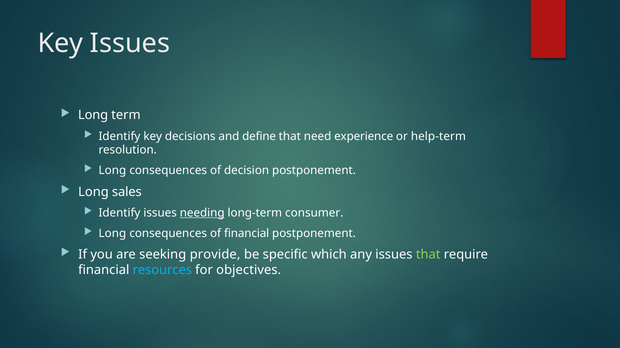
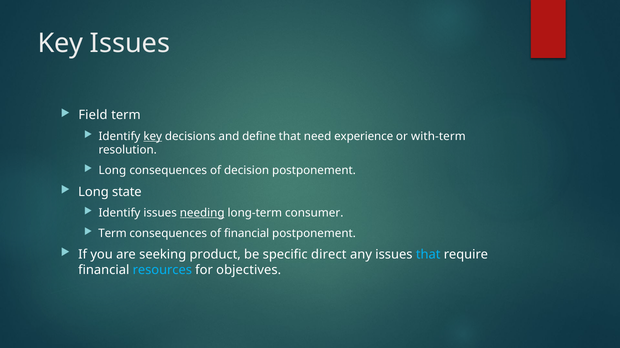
Long: Long -> Field (93, 115)
key underline: none -> present (153, 137)
help-term: help-term -> with-term (438, 137)
sales: sales -> state (127, 192)
Long: Long -> Term (113, 234)
provide: provide -> product (215, 255)
which: which -> direct (329, 255)
that colour: light green -> light blue (428, 255)
